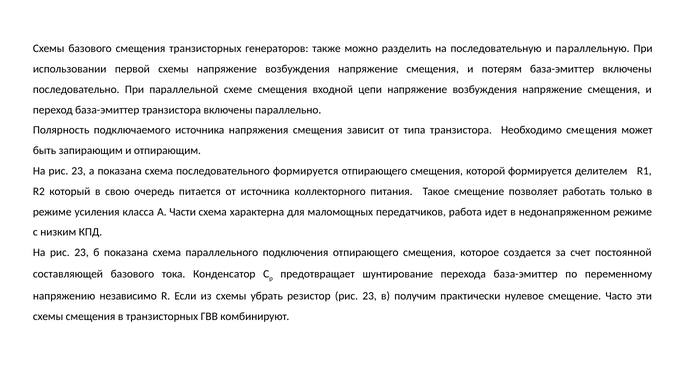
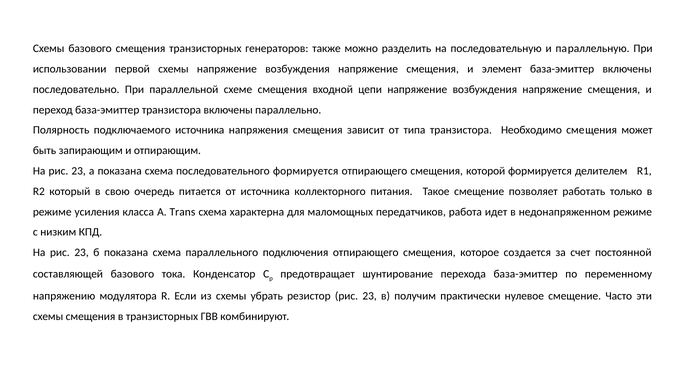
потерям: потерям -> элемент (502, 69)
Части: Части -> Trans (182, 212)
независимо: независимо -> модулятора (128, 297)
